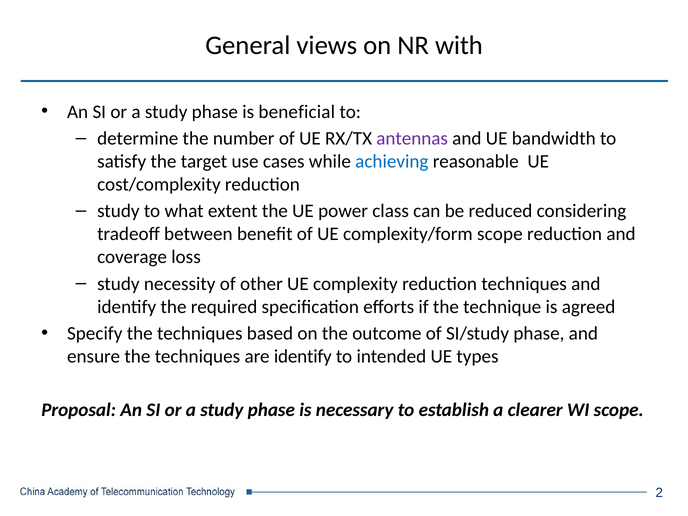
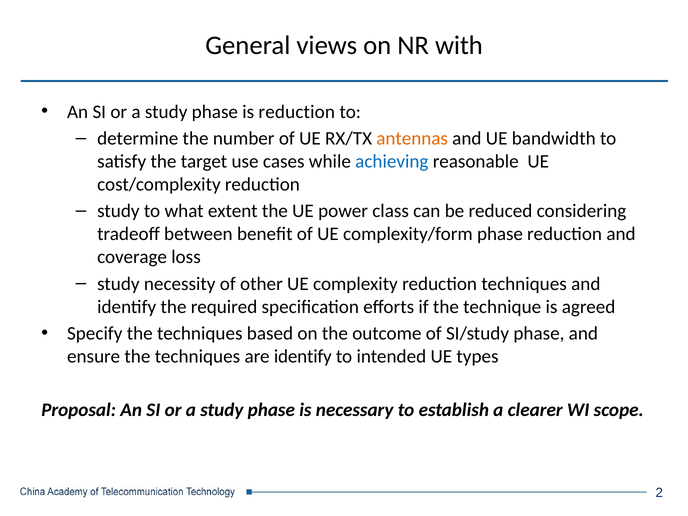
is beneficial: beneficial -> reduction (297, 112)
antennas colour: purple -> orange (412, 138)
complexity/form scope: scope -> phase (500, 234)
